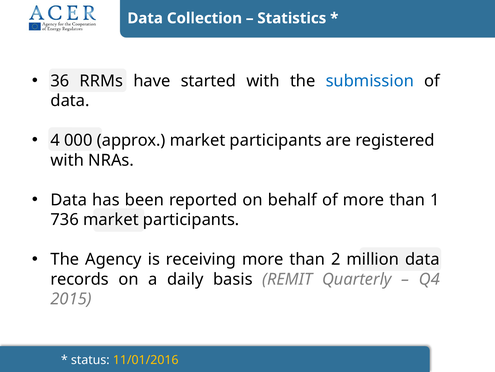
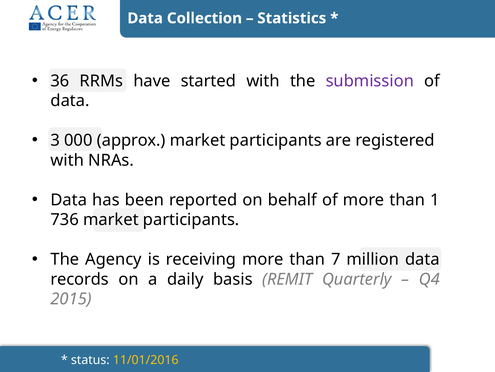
submission colour: blue -> purple (370, 81)
4: 4 -> 3 (55, 140)
2: 2 -> 7 (336, 259)
